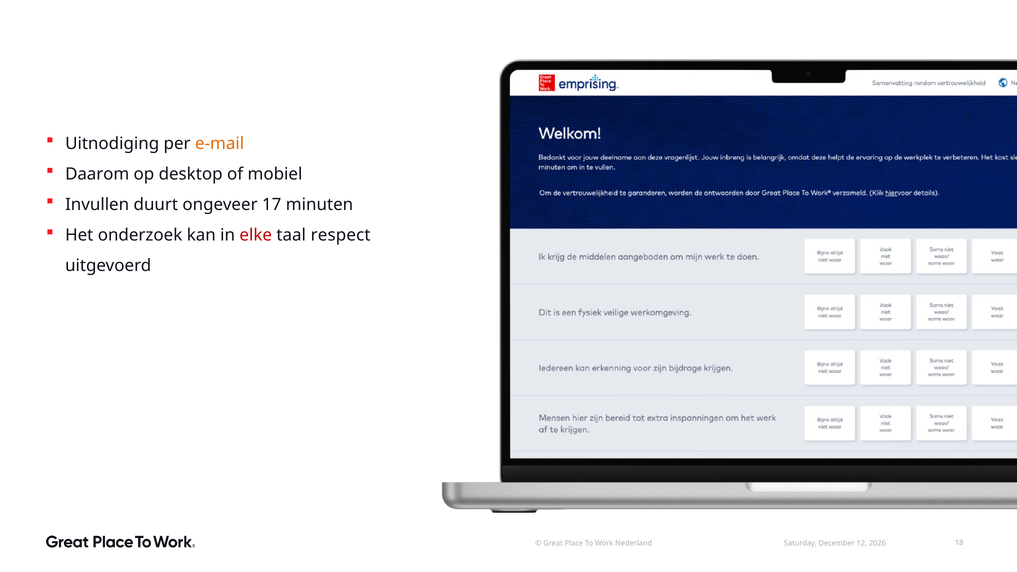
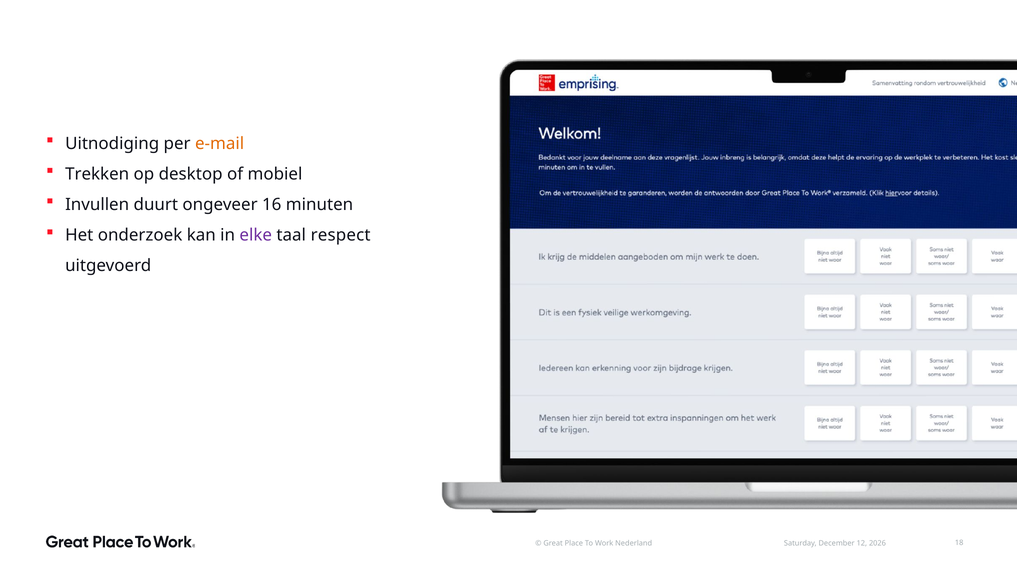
Daarom: Daarom -> Trekken (97, 174)
17: 17 -> 16 (272, 205)
elke colour: red -> purple (256, 235)
